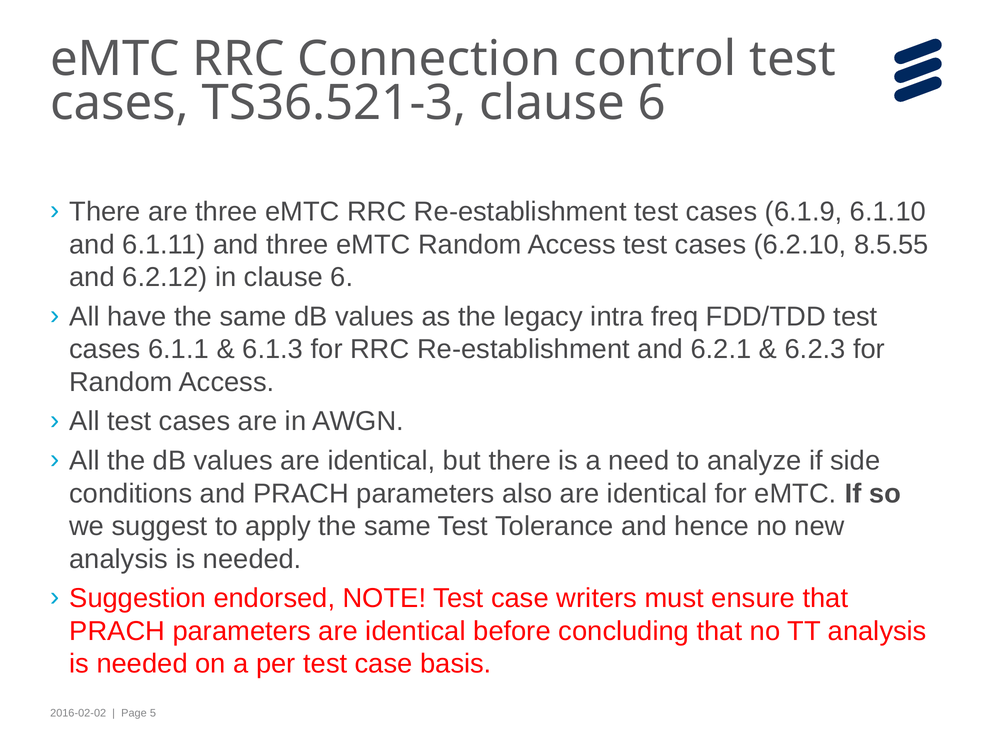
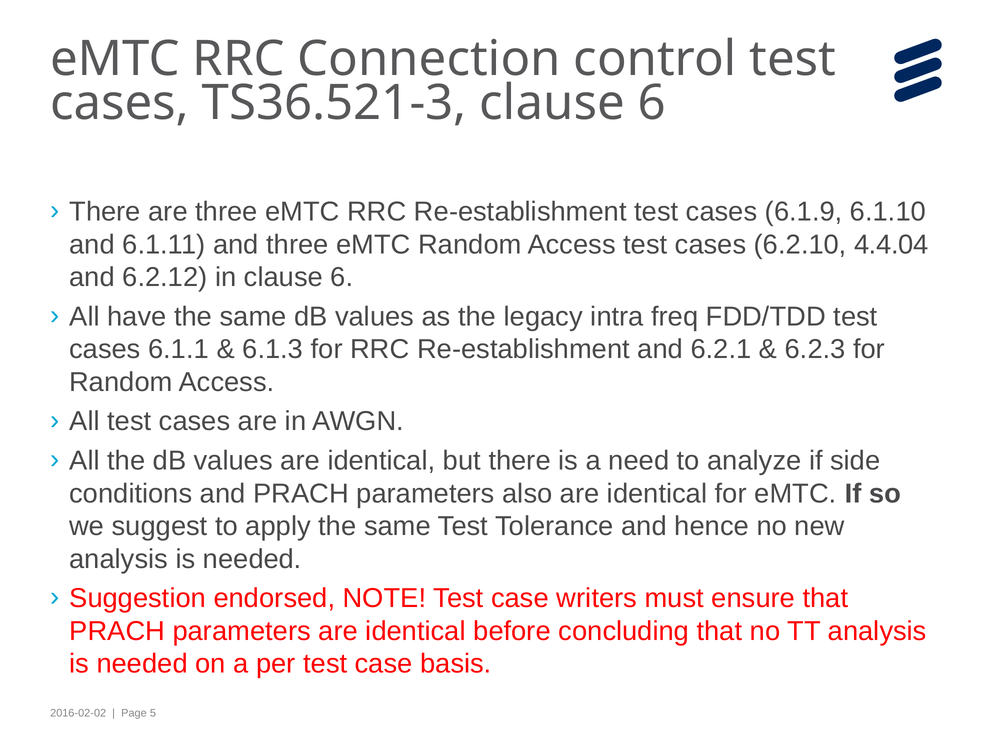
8.5.55: 8.5.55 -> 4.4.04 (891, 245)
